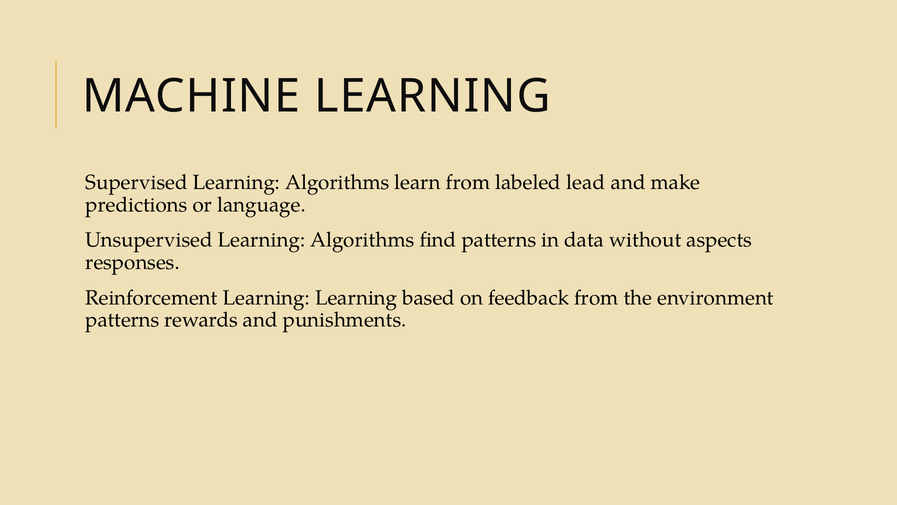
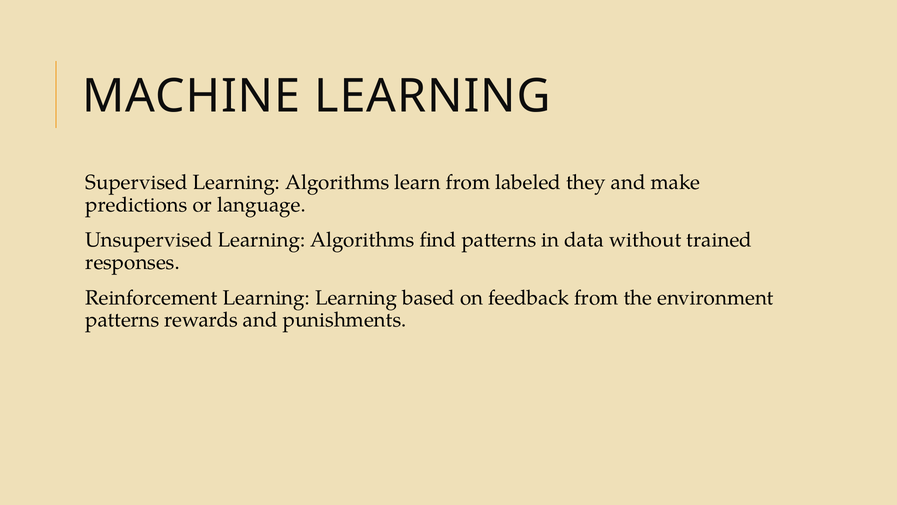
lead: lead -> they (586, 183)
aspects: aspects -> trained (719, 240)
